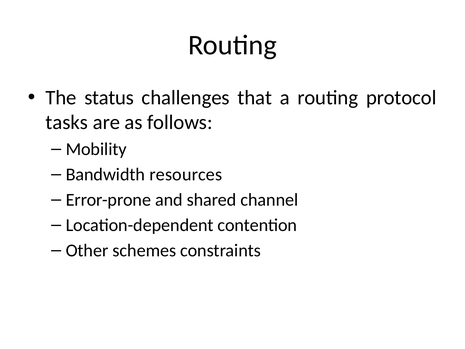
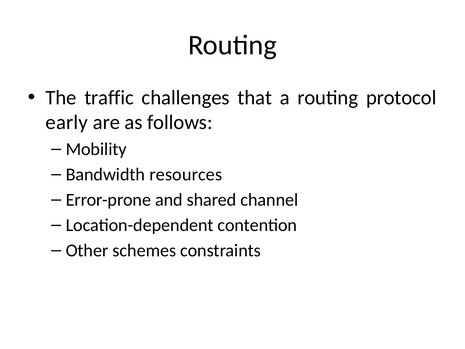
status: status -> traffic (109, 98)
tasks: tasks -> early (67, 122)
